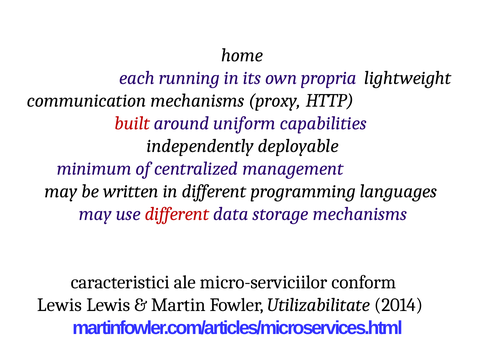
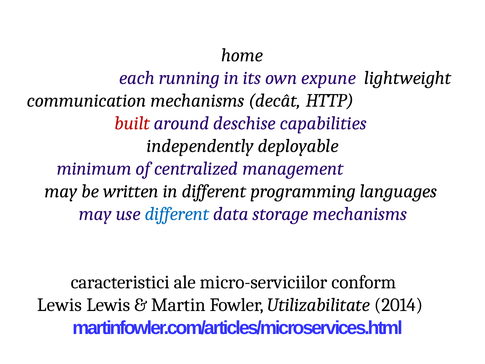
propria: propria -> expune (329, 78)
proxy: proxy -> decât (275, 100)
uniform: uniform -> deschise (245, 123)
different colour: red -> blue (177, 214)
